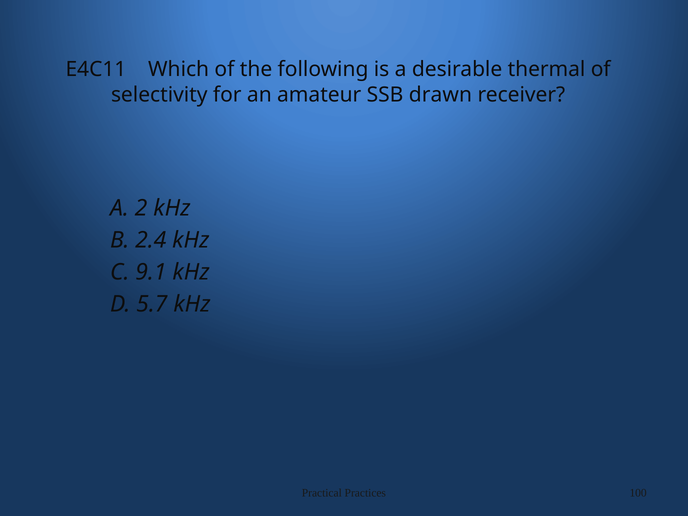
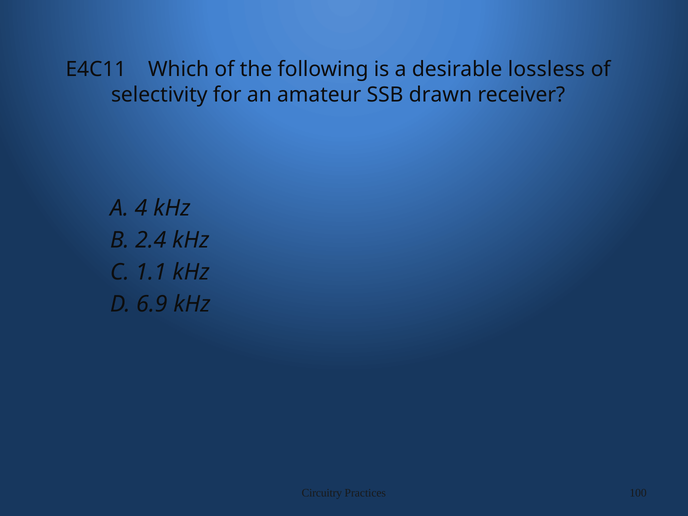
thermal: thermal -> lossless (546, 69)
2: 2 -> 4 (141, 208)
9.1: 9.1 -> 1.1 (151, 272)
5.7: 5.7 -> 6.9 (152, 304)
Practical: Practical -> Circuitry (322, 493)
